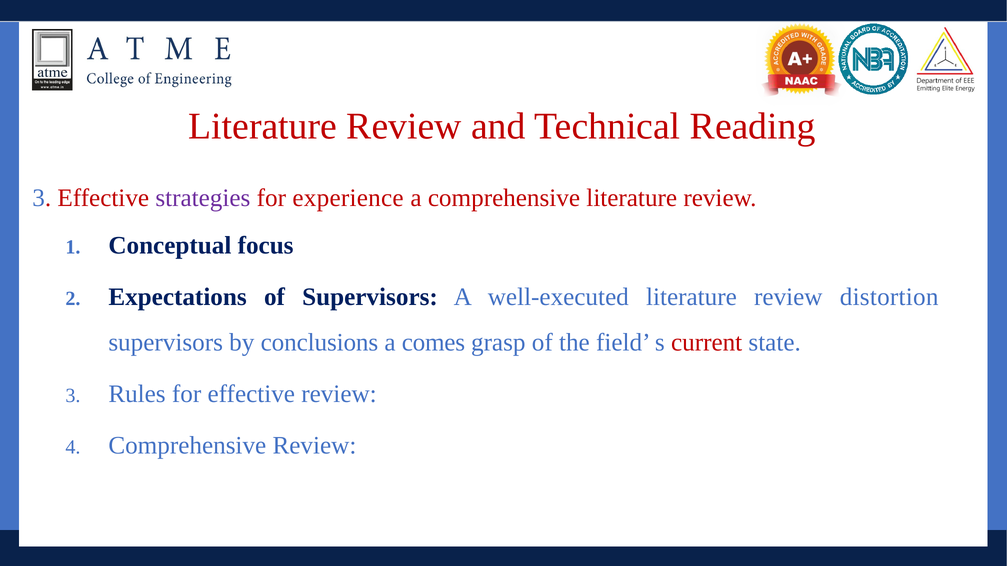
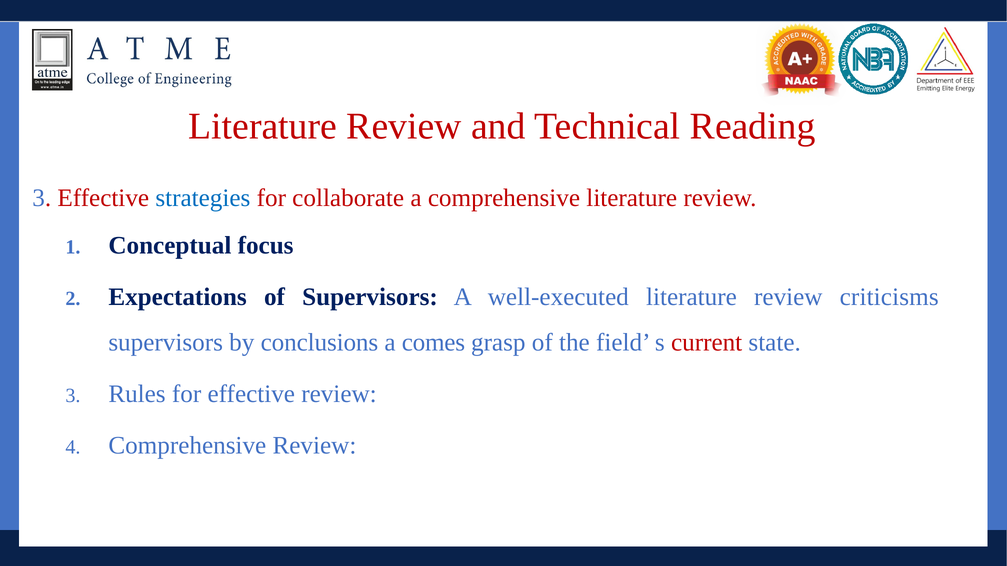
strategies colour: purple -> blue (203, 198)
experience: experience -> collaborate (348, 198)
distortion: distortion -> criticisms (889, 297)
